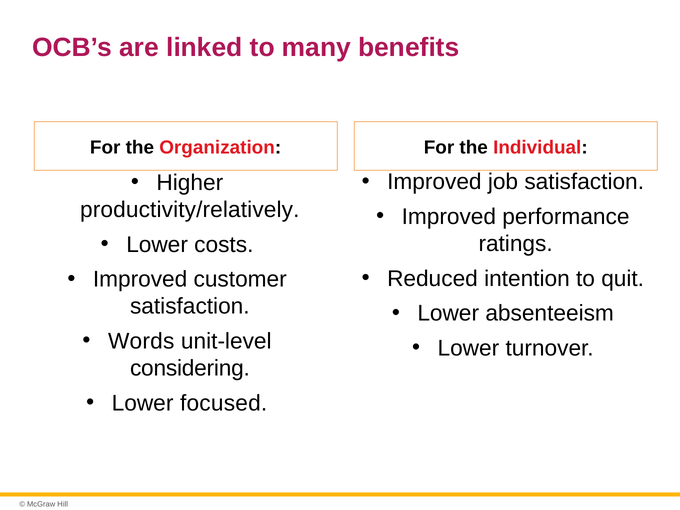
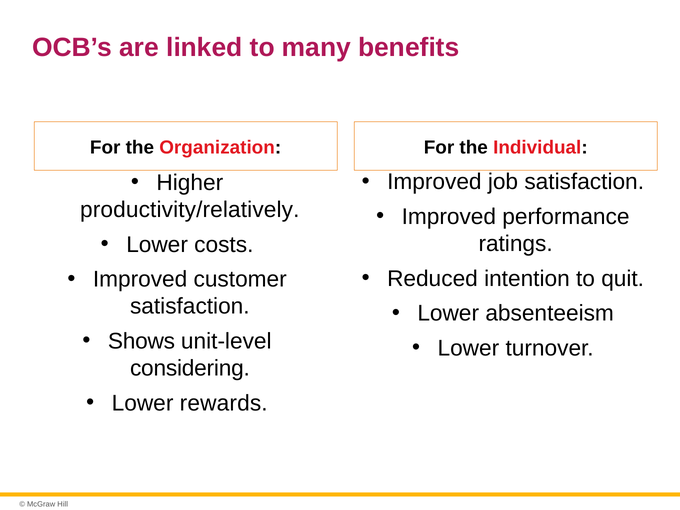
Words: Words -> Shows (141, 341)
focused: focused -> rewards (224, 403)
